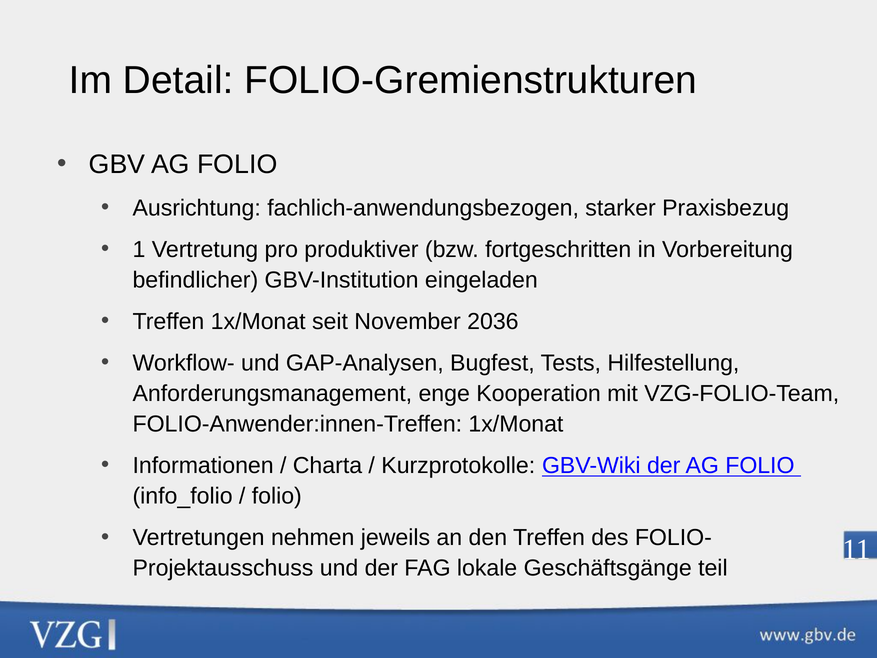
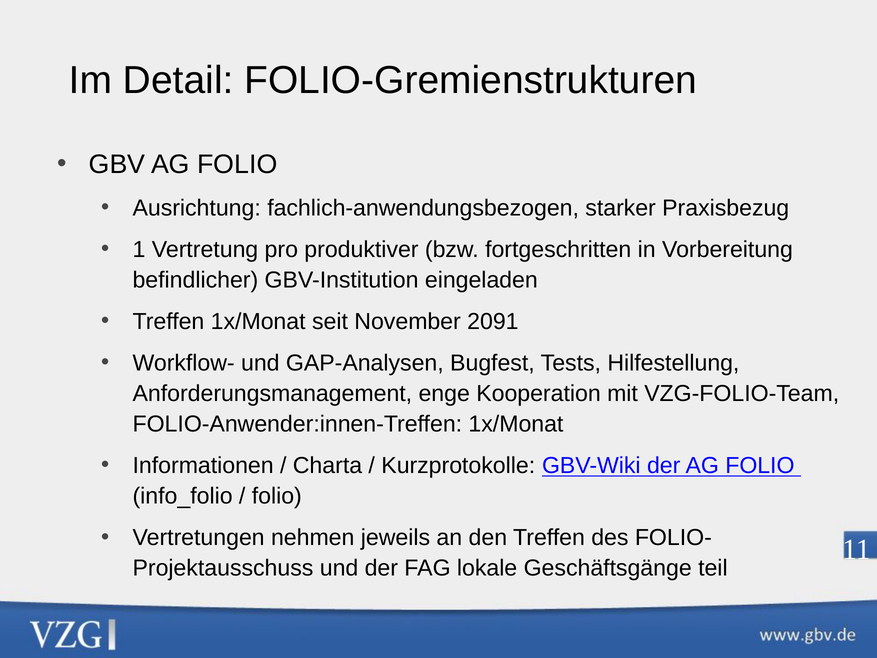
2036: 2036 -> 2091 (493, 321)
